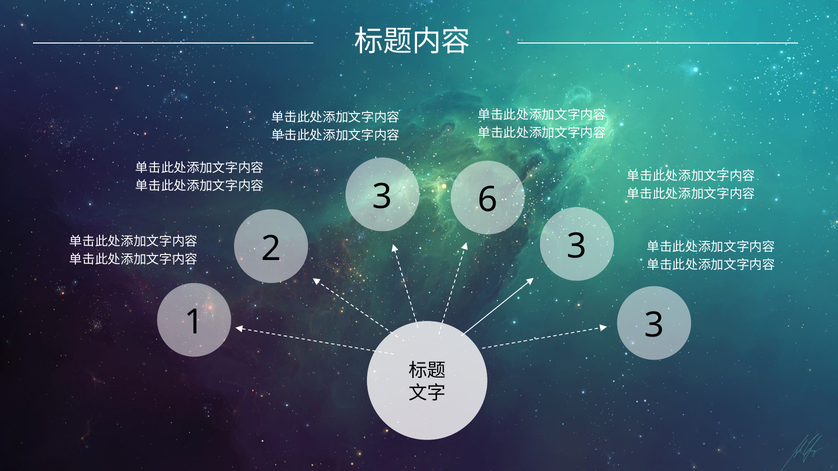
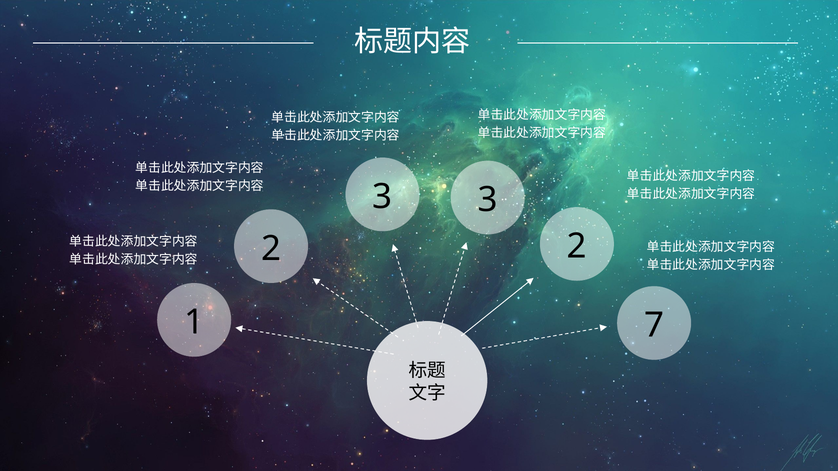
3 6: 6 -> 3 (488, 200)
2 3: 3 -> 2 (577, 247)
1 3: 3 -> 7 (654, 326)
